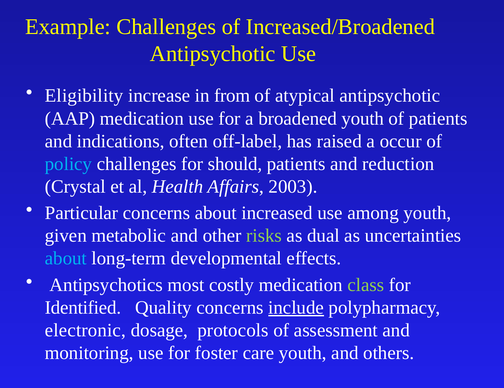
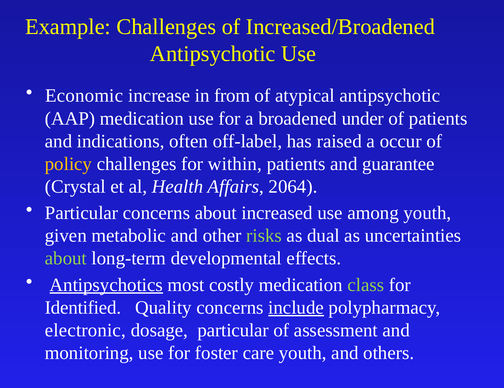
Eligibility: Eligibility -> Economic (84, 96)
broadened youth: youth -> under (363, 118)
policy colour: light blue -> yellow (68, 164)
should: should -> within (235, 164)
reduction: reduction -> guarantee (398, 164)
2003: 2003 -> 2064 (293, 187)
about colour: light blue -> light green (66, 258)
Antipsychotics underline: none -> present (106, 285)
dosage protocols: protocols -> particular (233, 330)
